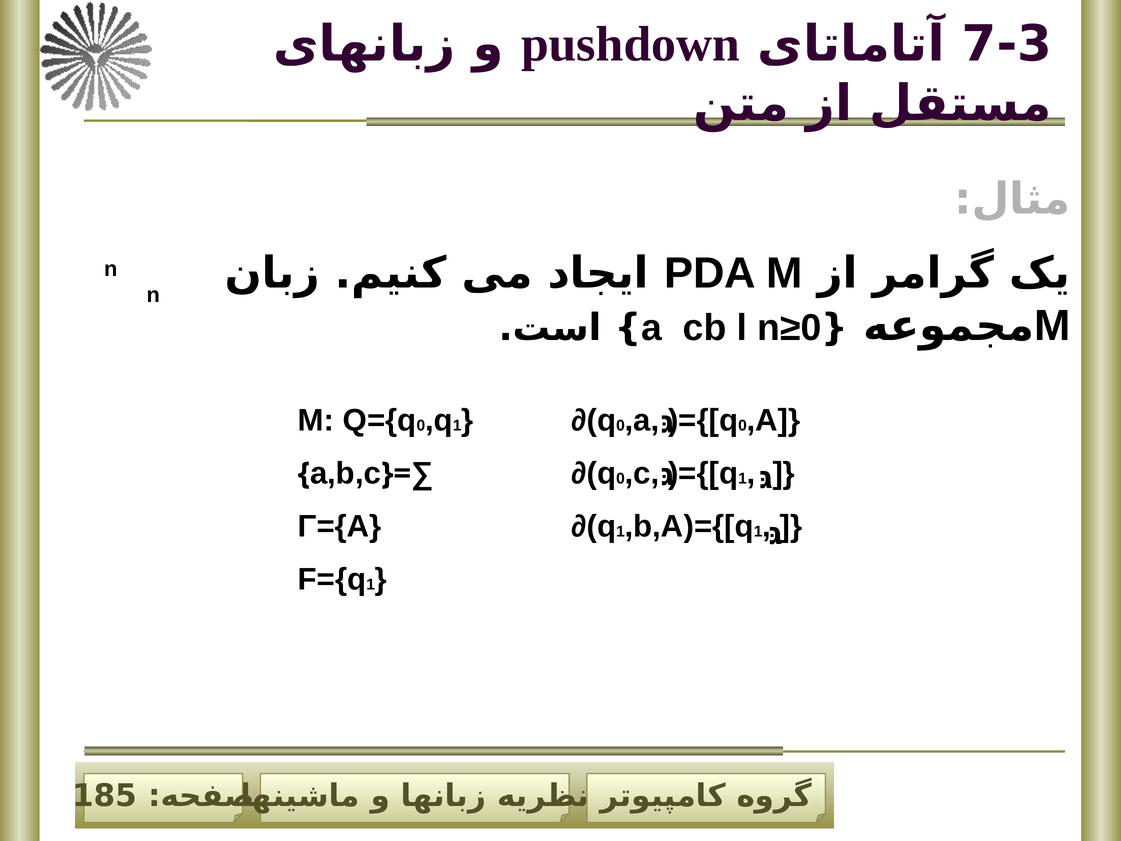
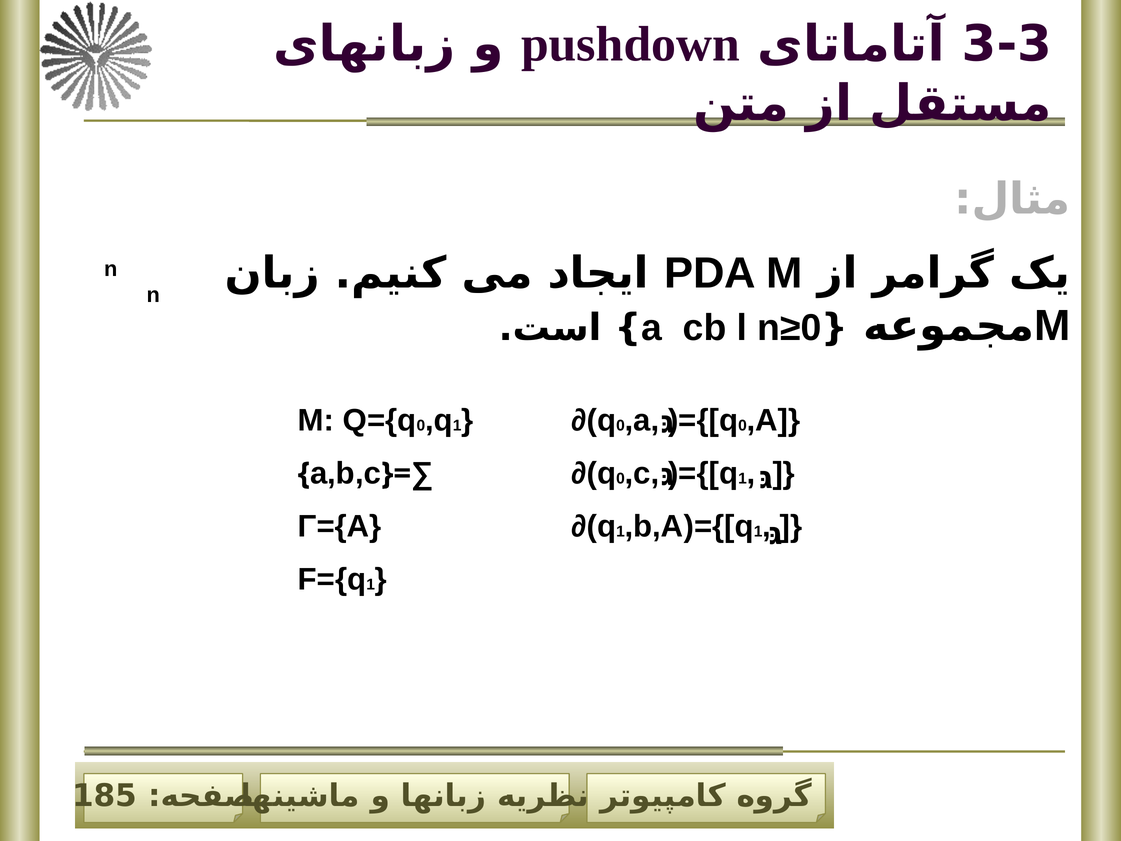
7-3: 7-3 -> 3-3 (1007, 44)
